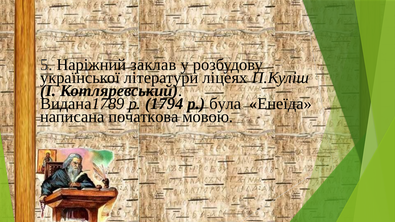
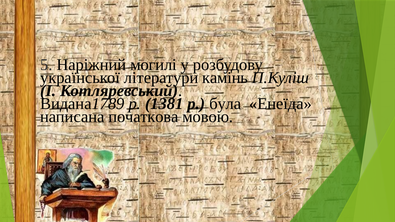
заклав: заклав -> могилі (153, 65)
ліцеях: ліцеях -> камінь (225, 78)
1794: 1794 -> 1381 (164, 104)
